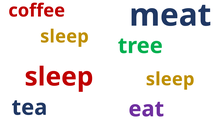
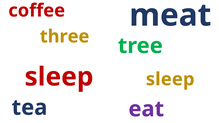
sleep: sleep -> three (65, 36)
